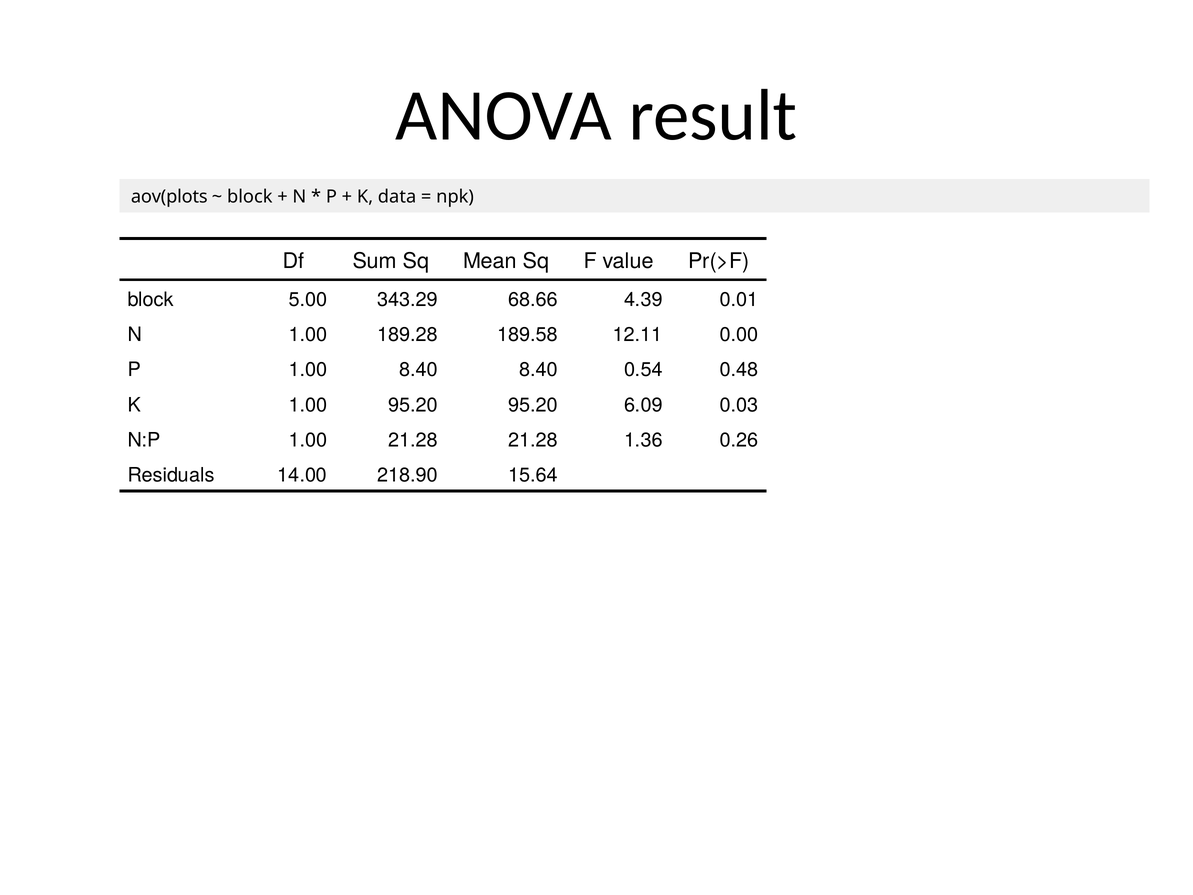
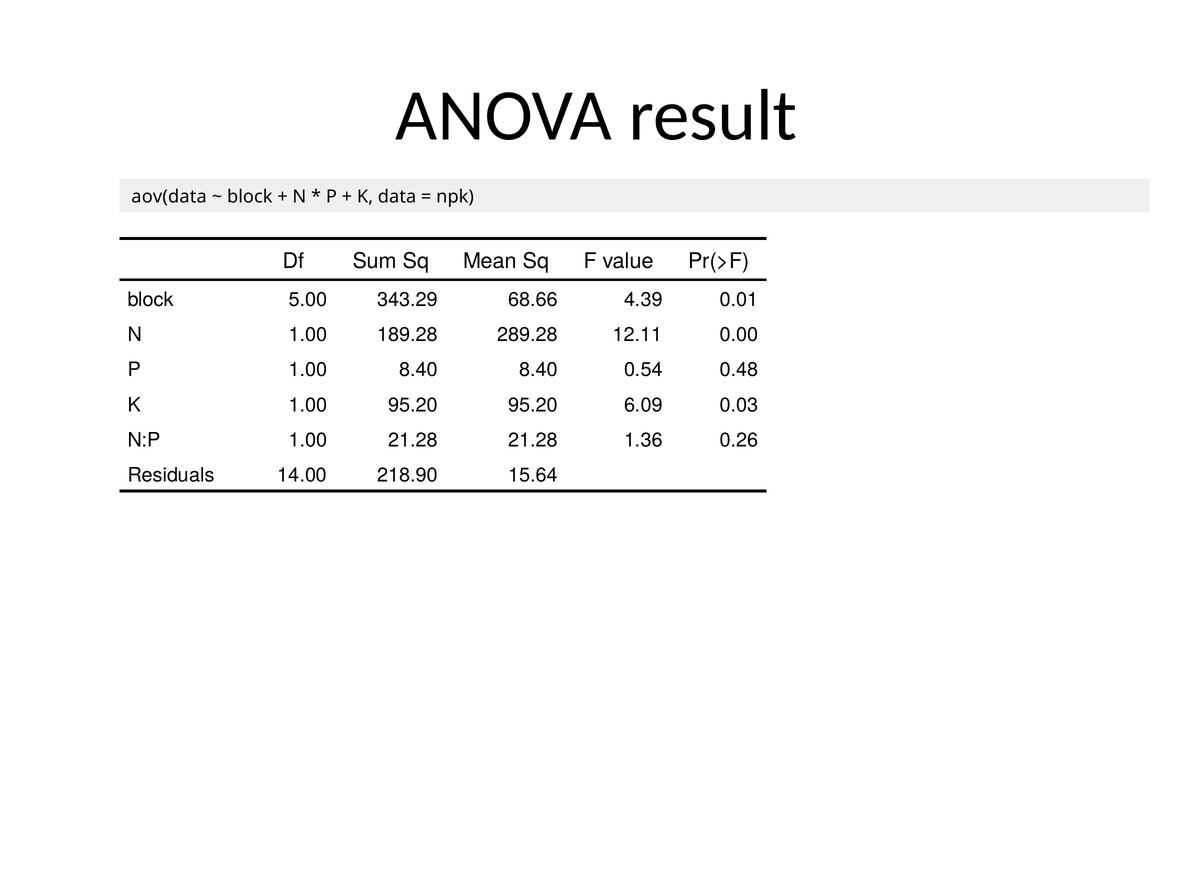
aov(plots: aov(plots -> aov(data (169, 197)
189.58: 189.58 -> 289.28 (528, 335)
